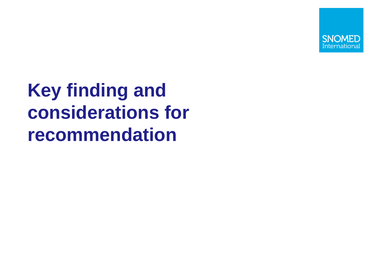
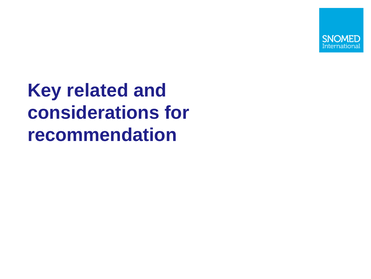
finding: finding -> related (98, 90)
